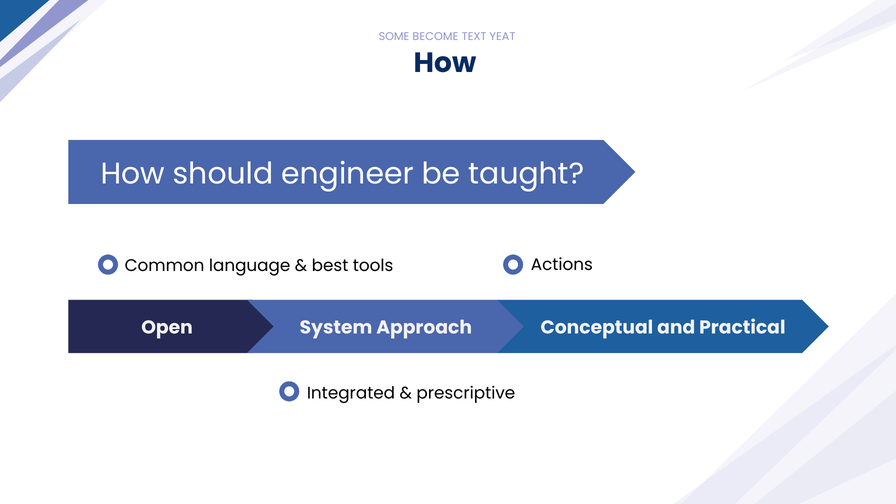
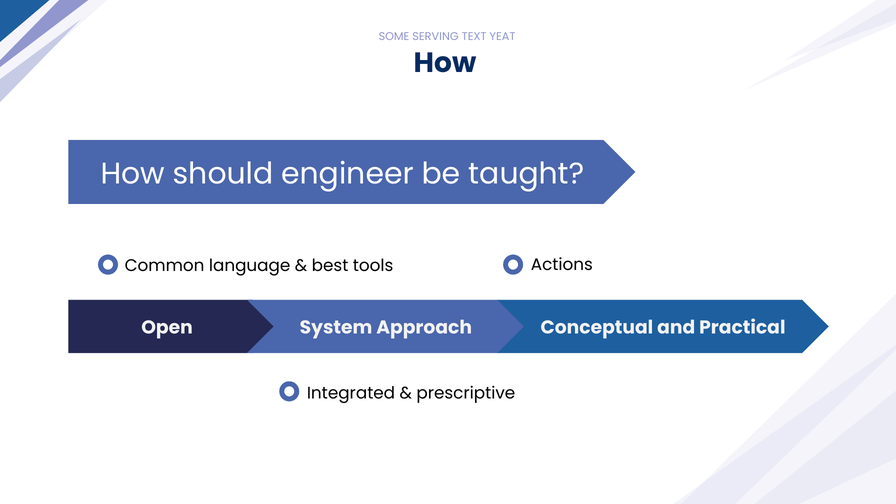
BECOME: BECOME -> SERVING (435, 37)
